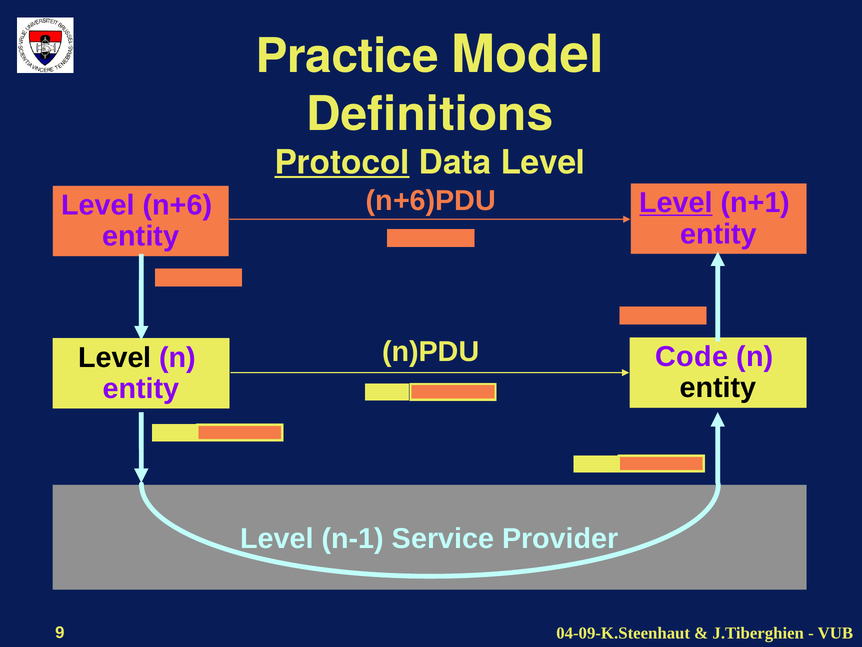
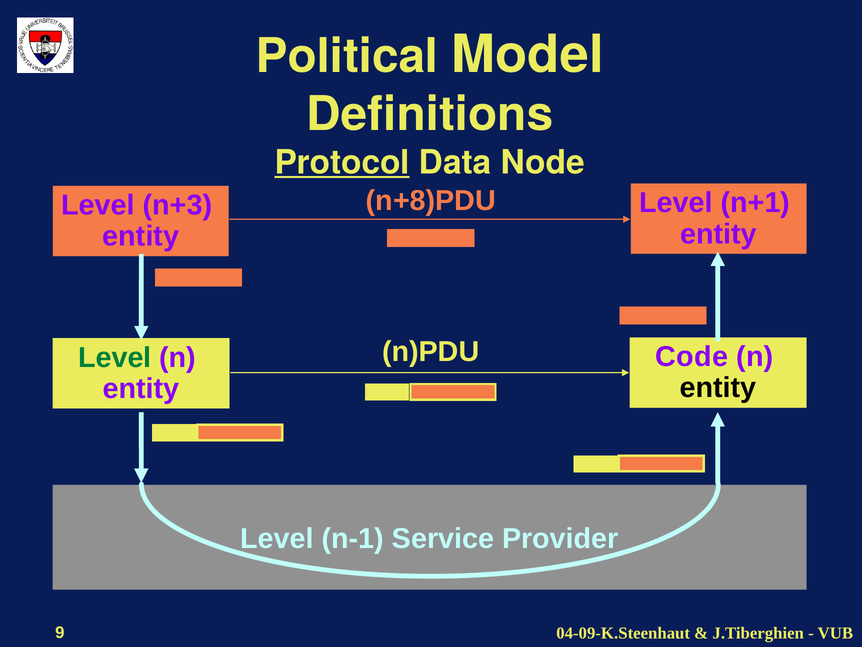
Practice: Practice -> Political (347, 56)
Data Level: Level -> Node (543, 162)
n+6)PDU: n+6)PDU -> n+8)PDU (431, 200)
Level underline: present -> none (676, 203)
n+6: n+6 -> n+3 (177, 205)
Level colour: black -> green (115, 357)
